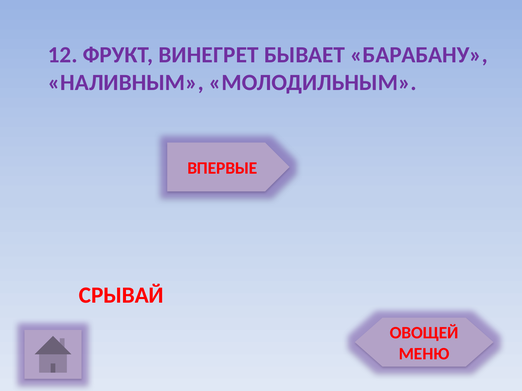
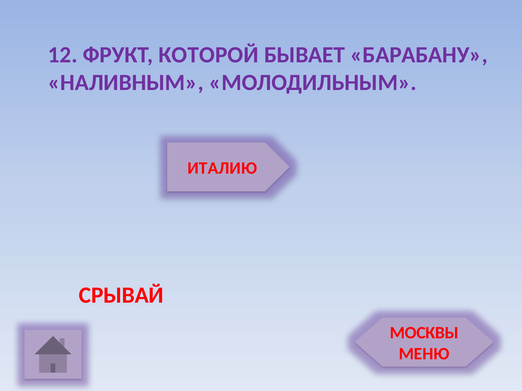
ВИНЕГРЕТ: ВИНЕГРЕТ -> КОТОРОЙ (209, 55)
ВПЕРВЫЕ: ВПЕРВЫЕ -> ИТАЛИЮ (222, 168)
ОВОЩЕЙ: ОВОЩЕЙ -> МОСКВЫ (424, 333)
